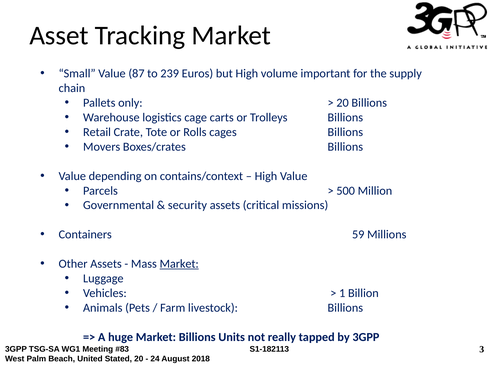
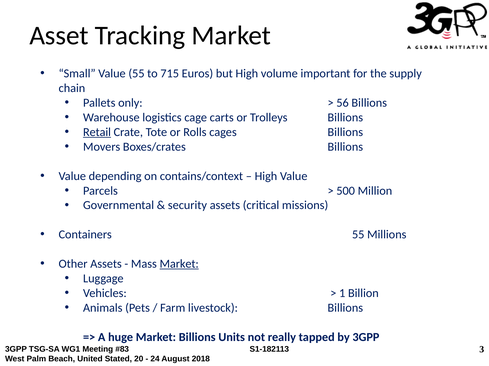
Value 87: 87 -> 55 (136, 74)
239: 239 -> 715 (170, 74)
20: 20 -> 56 (343, 103)
Retail underline: none -> present (97, 132)
Containers 59: 59 -> 55 (358, 235)
